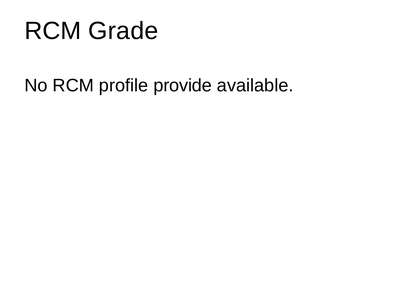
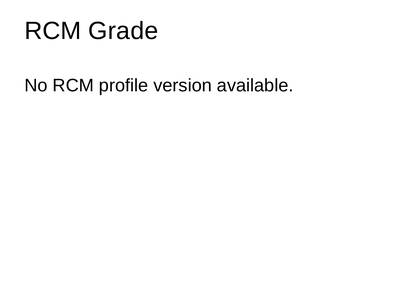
provide: provide -> version (183, 86)
